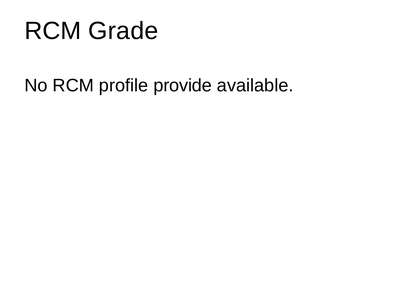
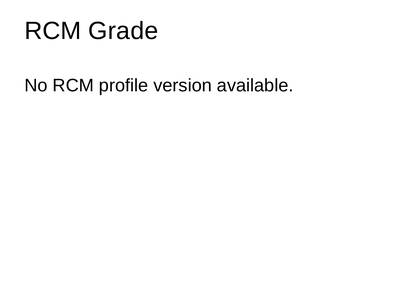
provide: provide -> version (183, 86)
